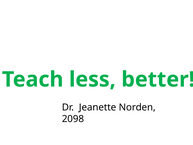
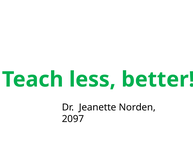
2098: 2098 -> 2097 (73, 119)
